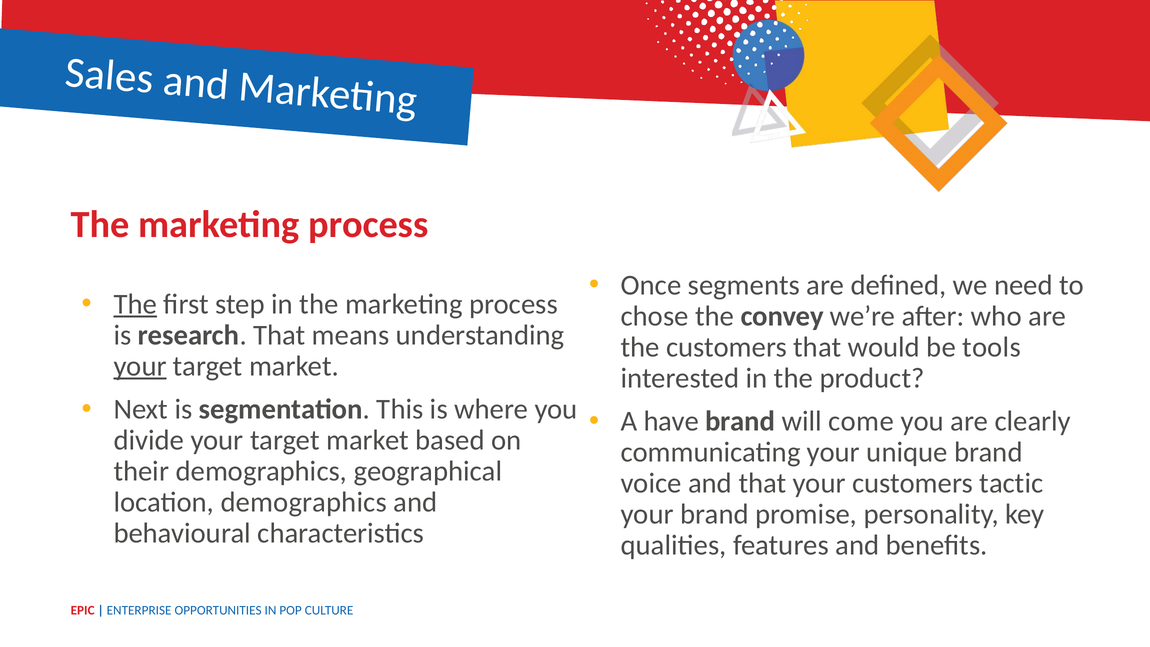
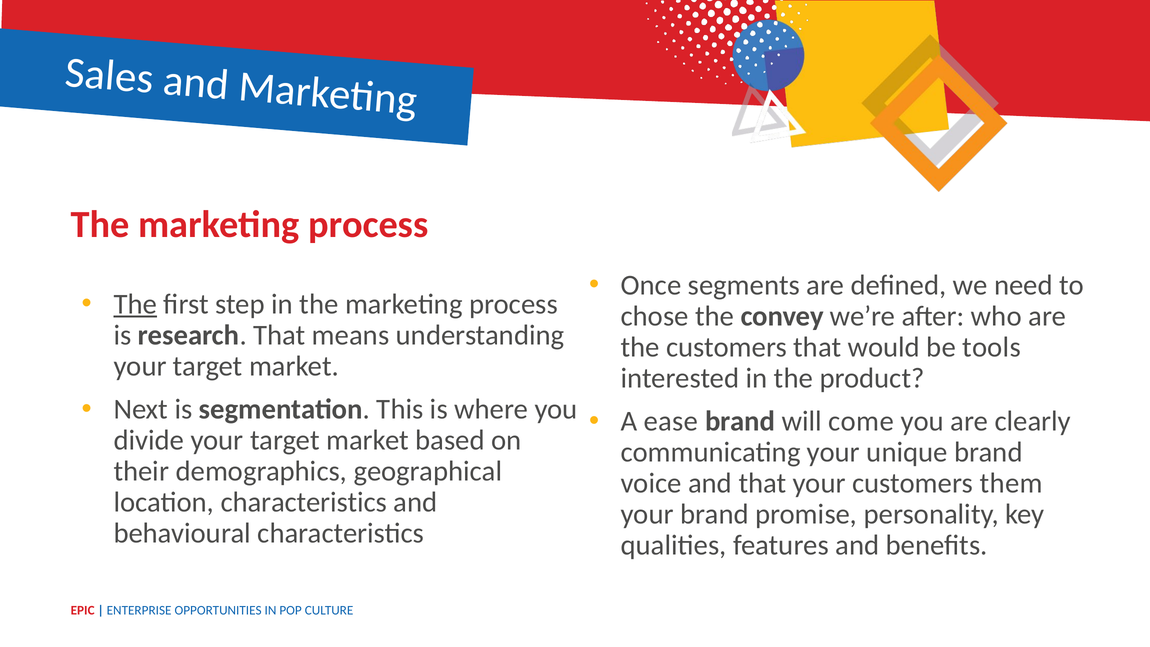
your underline: present -> none (140, 366)
have: have -> ease (671, 421)
tactic: tactic -> them (1011, 483)
location demographics: demographics -> characteristics (304, 502)
